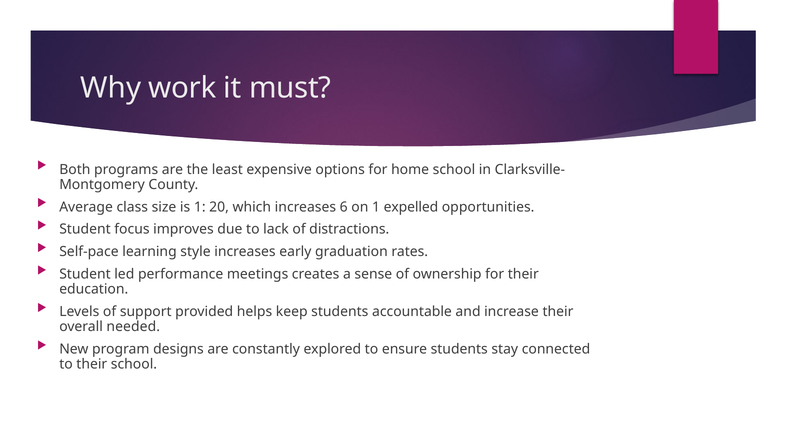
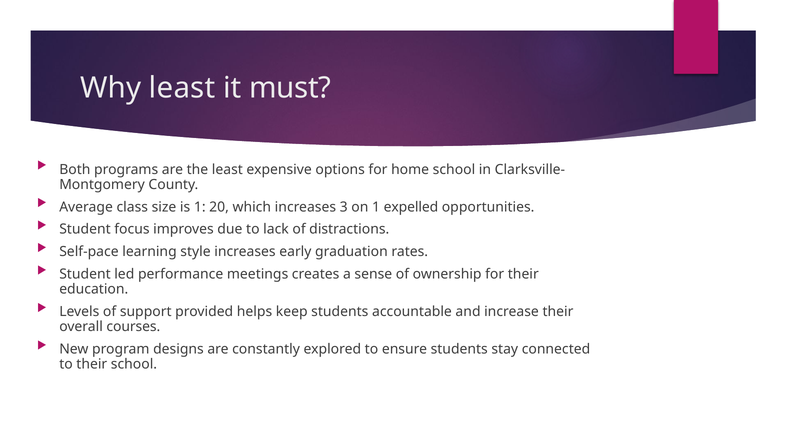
Why work: work -> least (182, 88)
6: 6 -> 3 (344, 207)
needed: needed -> courses (133, 327)
